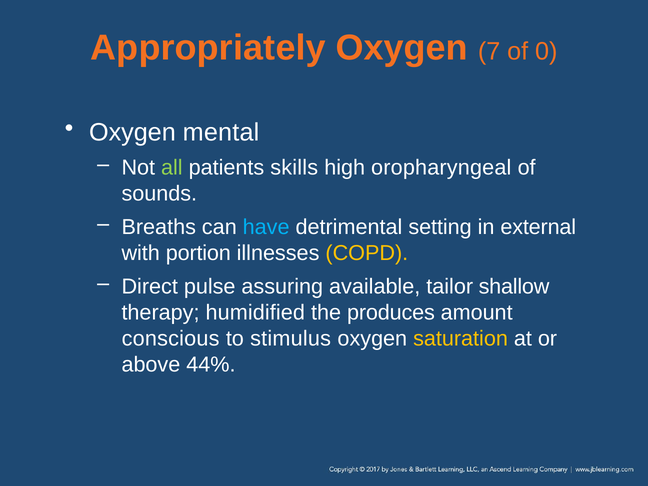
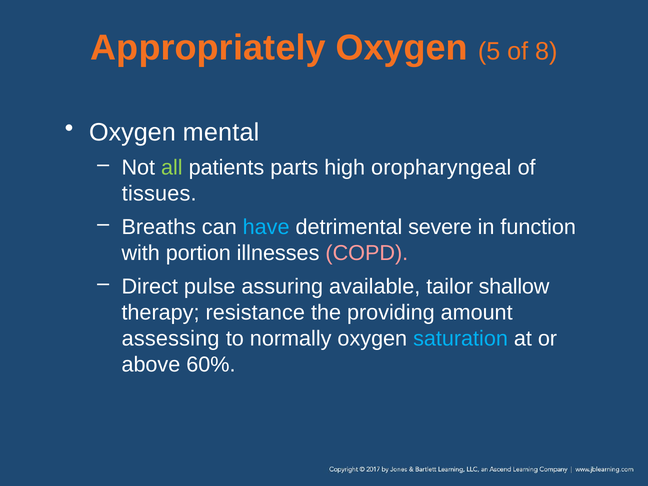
7: 7 -> 5 (489, 51)
0: 0 -> 8 (546, 51)
skills: skills -> parts (294, 168)
sounds: sounds -> tissues (159, 194)
setting: setting -> severe (440, 227)
external: external -> function (538, 227)
COPD colour: yellow -> pink (367, 253)
humidified: humidified -> resistance (255, 313)
produces: produces -> providing (391, 313)
conscious: conscious -> assessing (171, 338)
stimulus: stimulus -> normally (291, 338)
saturation colour: yellow -> light blue (461, 338)
44%: 44% -> 60% (211, 364)
